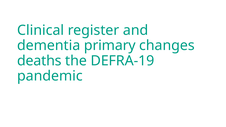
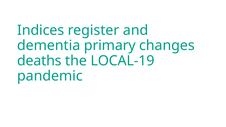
Clinical: Clinical -> Indices (41, 30)
DEFRA-19: DEFRA-19 -> LOCAL-19 (122, 61)
